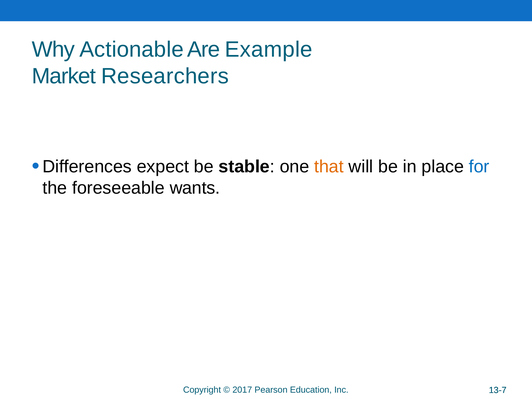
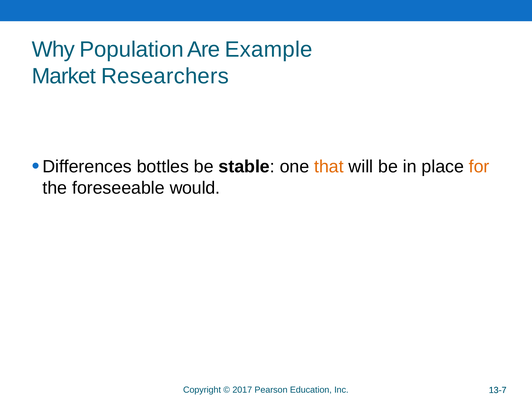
Actionable: Actionable -> Population (132, 49)
expect: expect -> bottles (163, 167)
for colour: blue -> orange (479, 167)
wants: wants -> would (195, 188)
